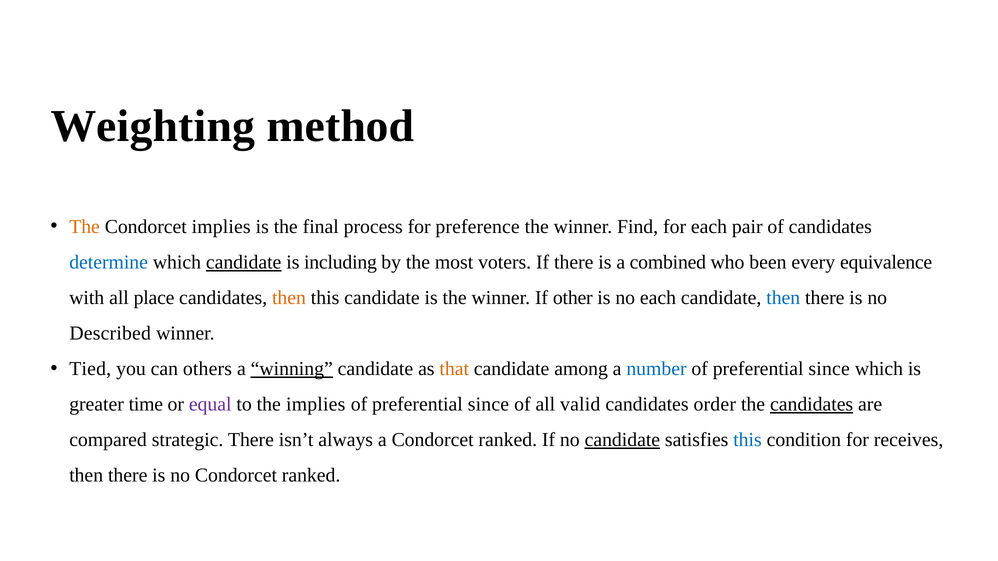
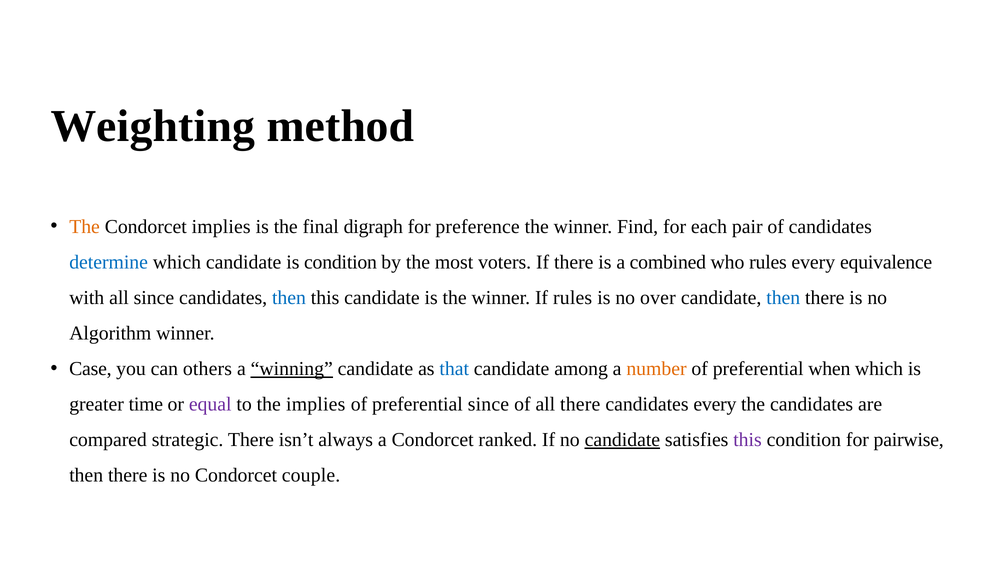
process: process -> digraph (373, 227)
candidate underline: present -> none (244, 262)
is including: including -> condition (341, 262)
who been: been -> rules (768, 262)
all place: place -> since (154, 298)
then colour: orange -> blue (289, 298)
If other: other -> rules (573, 298)
no each: each -> over (658, 298)
Described: Described -> Algorithm (110, 333)
Tied: Tied -> Case (90, 369)
that colour: orange -> blue (454, 369)
number colour: blue -> orange (656, 369)
since: since -> when (829, 369)
all valid: valid -> there (580, 405)
candidates order: order -> every (715, 405)
candidates underline: present -> none (812, 405)
this colour: blue -> purple (748, 440)
receives: receives -> pairwise (909, 440)
no Condorcet ranked: ranked -> couple (311, 476)
